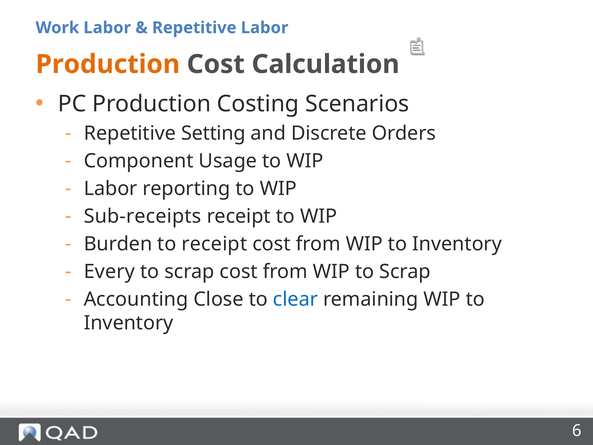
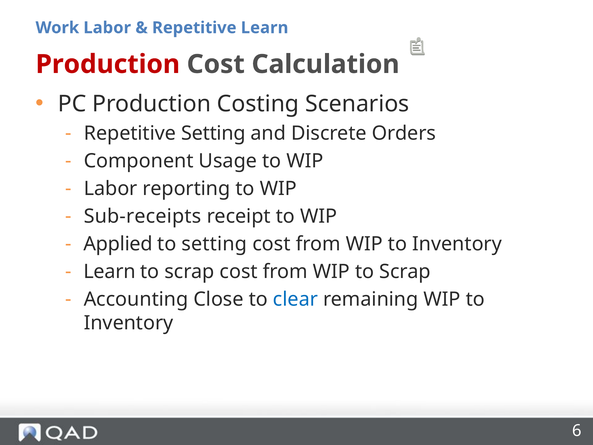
Repetitive Labor: Labor -> Learn (265, 28)
Production colour: orange -> red (108, 64)
Burden: Burden -> Applied (118, 244)
to receipt: receipt -> setting (214, 244)
Every: Every -> Learn (110, 271)
